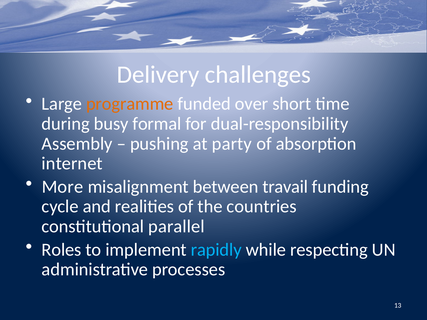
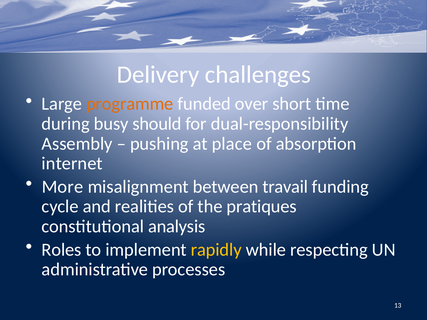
formal: formal -> should (157, 124)
party: party -> place (232, 144)
countries: countries -> pratiques (262, 207)
parallel: parallel -> analysis (177, 227)
rapidly colour: light blue -> yellow (216, 250)
